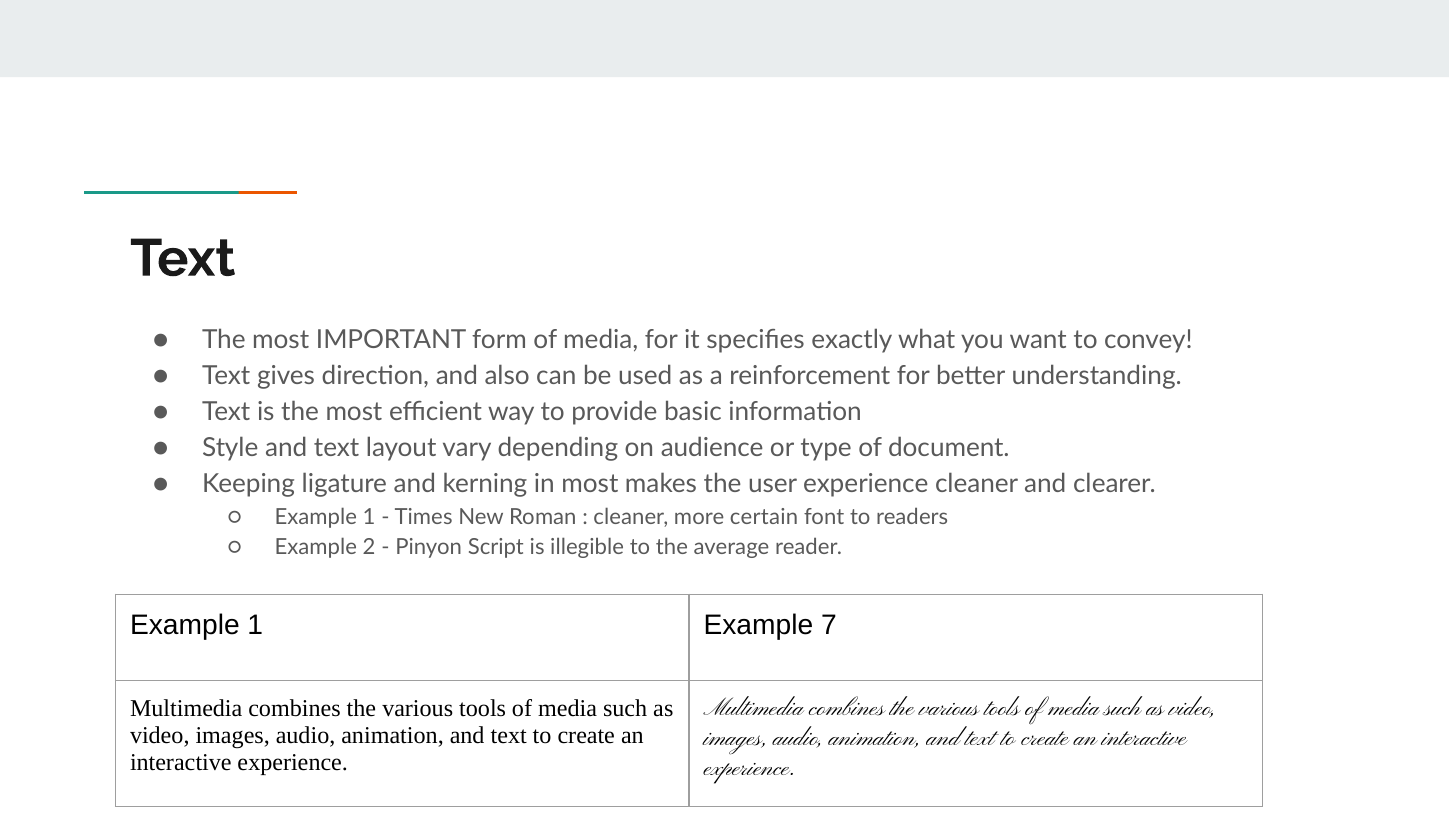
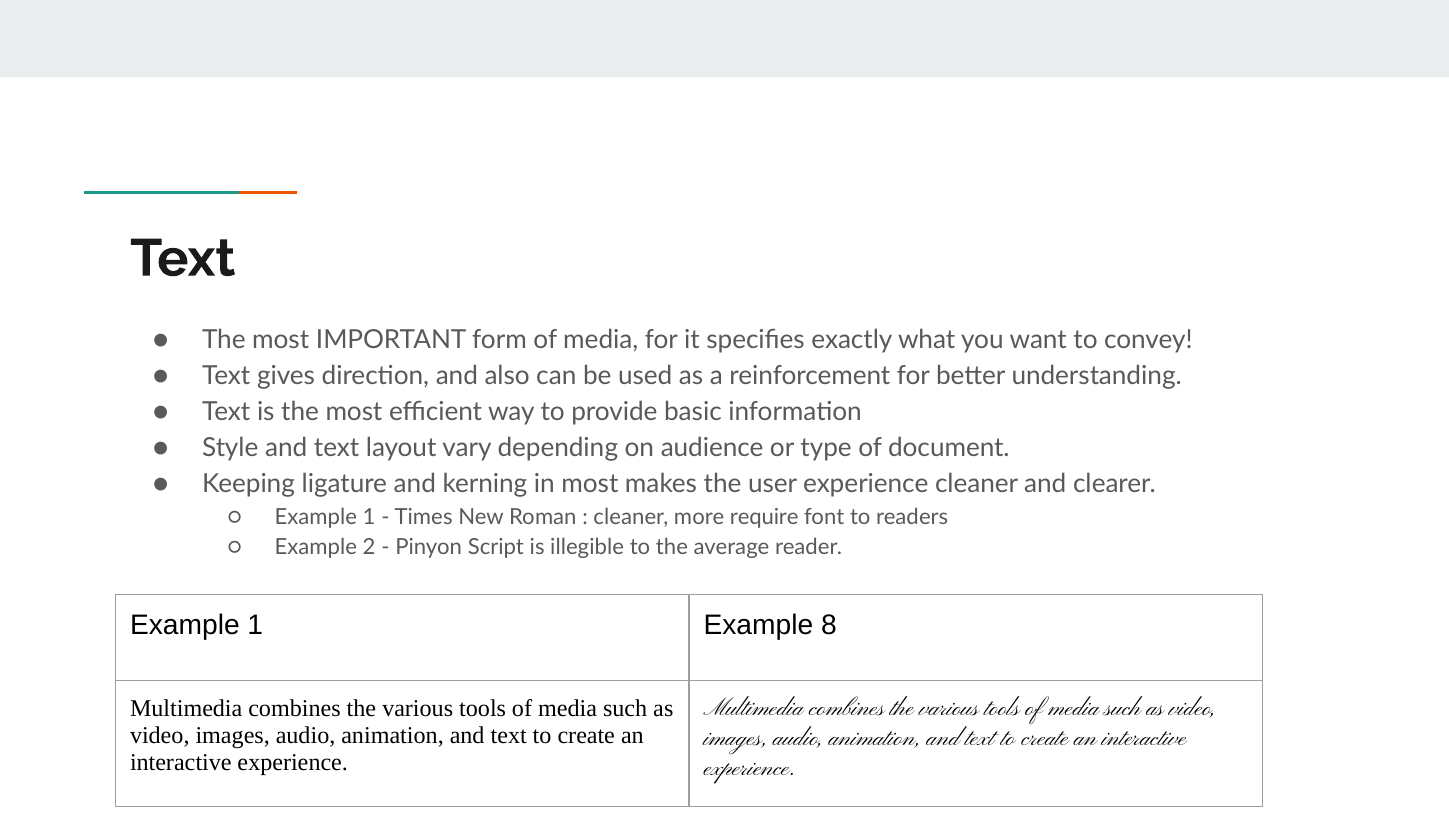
certain: certain -> require (764, 517)
7: 7 -> 8 (829, 625)
